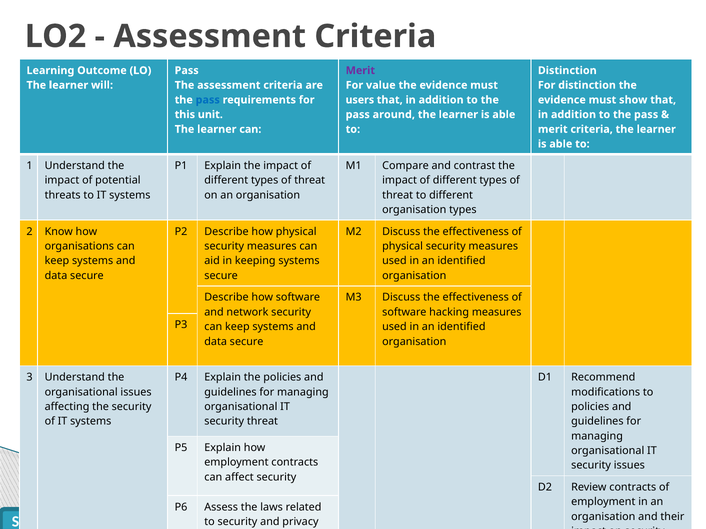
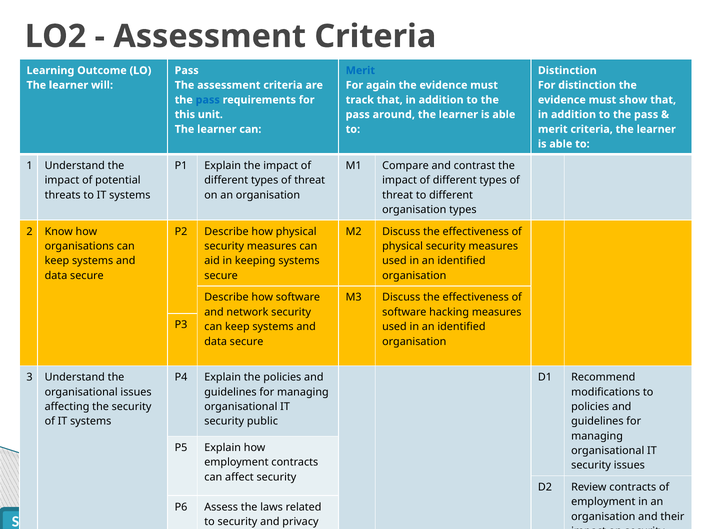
Merit colour: purple -> blue (360, 71)
value: value -> again (381, 85)
users: users -> track (360, 100)
security threat: threat -> public (262, 422)
